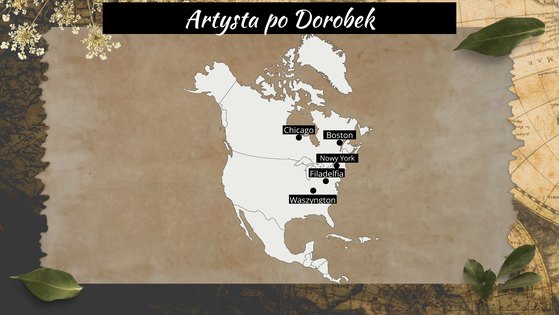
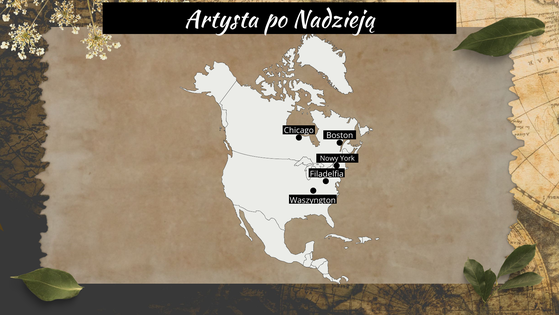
Dorobek: Dorobek -> Nadzieją (333, 19)
